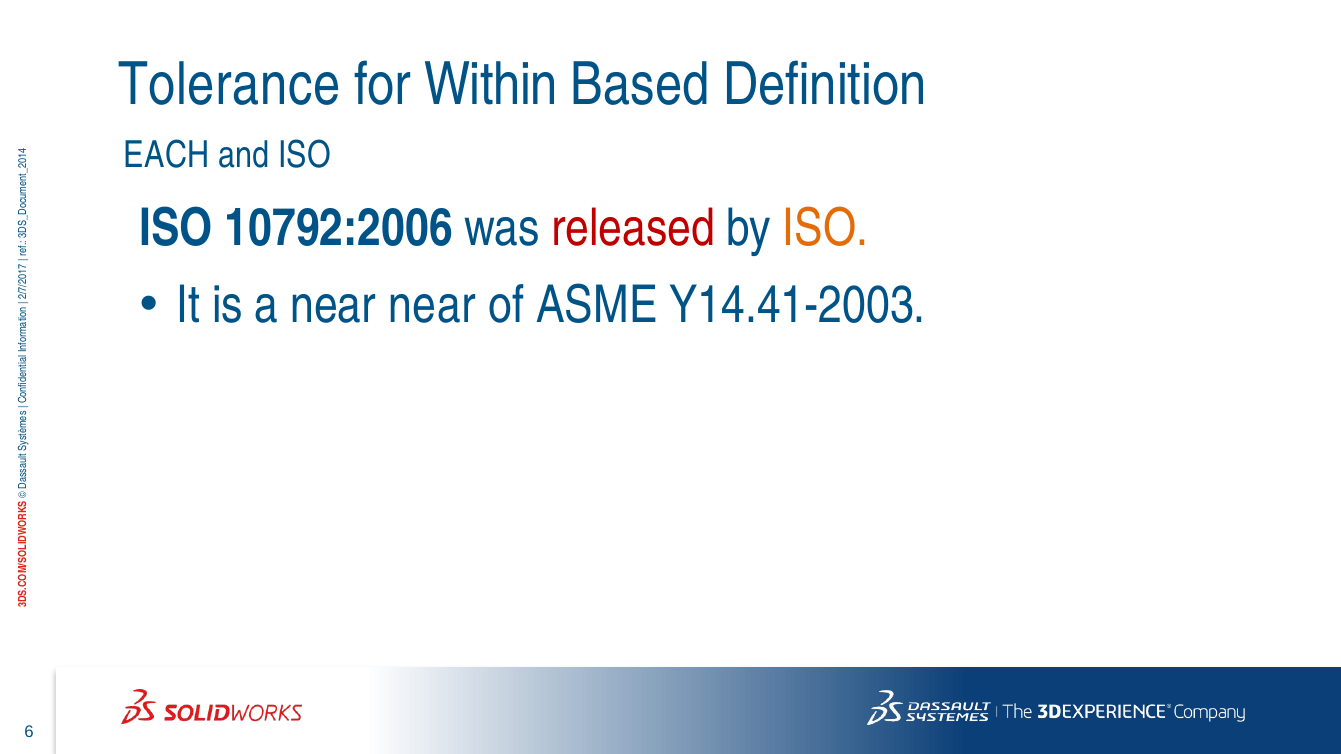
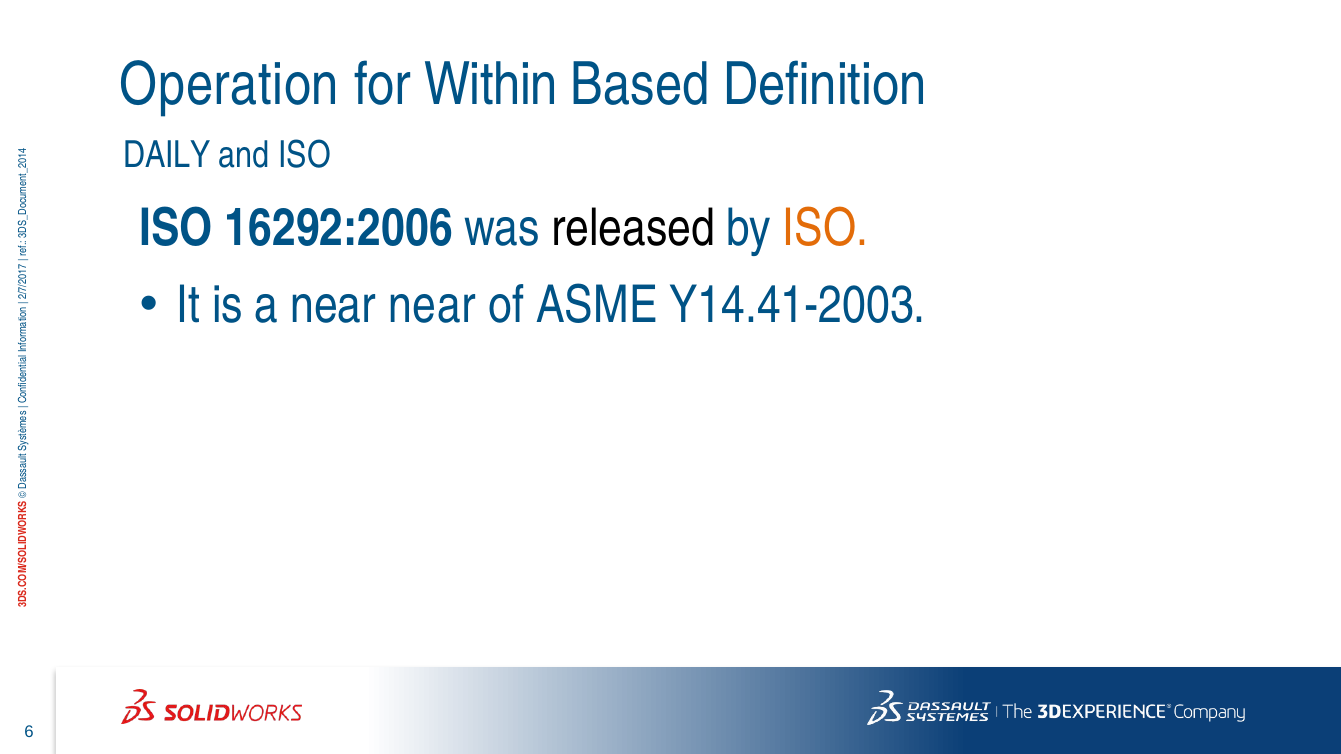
Tolerance: Tolerance -> Operation (229, 85)
EACH: EACH -> DAILY (167, 155)
10792:2006: 10792:2006 -> 16292:2006 (339, 228)
released colour: red -> black (633, 228)
